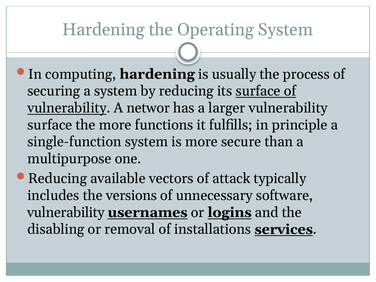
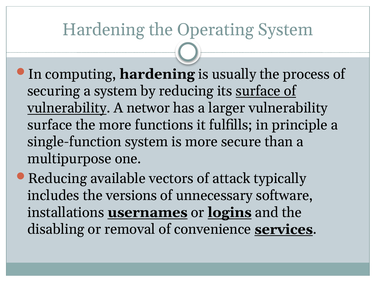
vulnerability: vulnerability -> installations (66, 212)
installations: installations -> convenience (213, 229)
